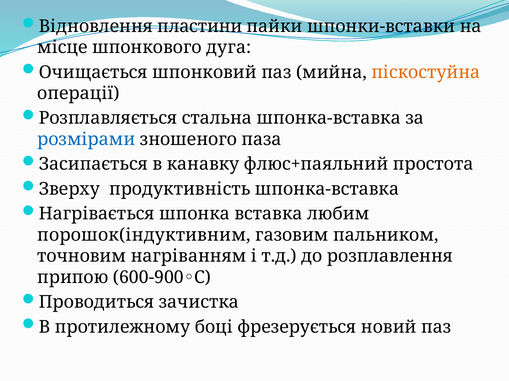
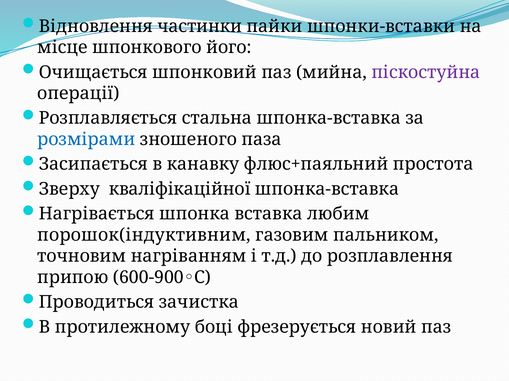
пластини: пластини -> частинки (200, 26)
дуга: дуга -> його (229, 47)
піскостуйна colour: orange -> purple (426, 72)
продуктивність: продуктивність -> кваліфікаційної (180, 189)
